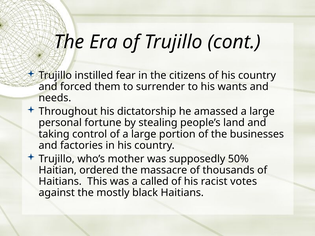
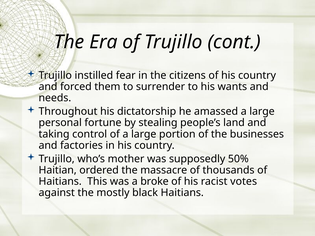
called: called -> broke (155, 182)
